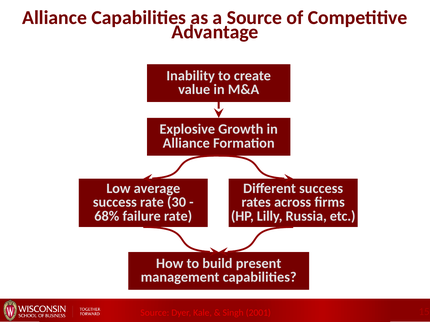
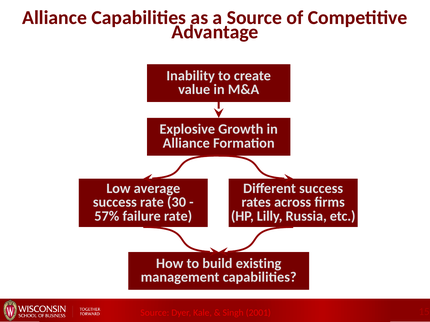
68%: 68% -> 57% (107, 216)
present: present -> existing (259, 264)
